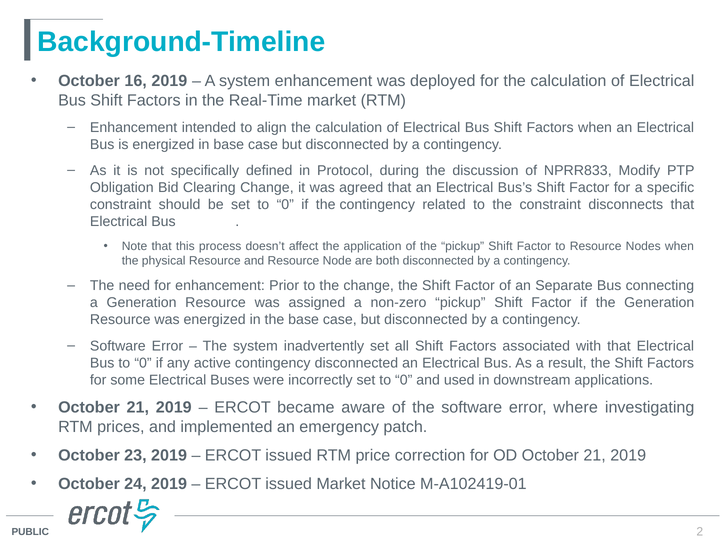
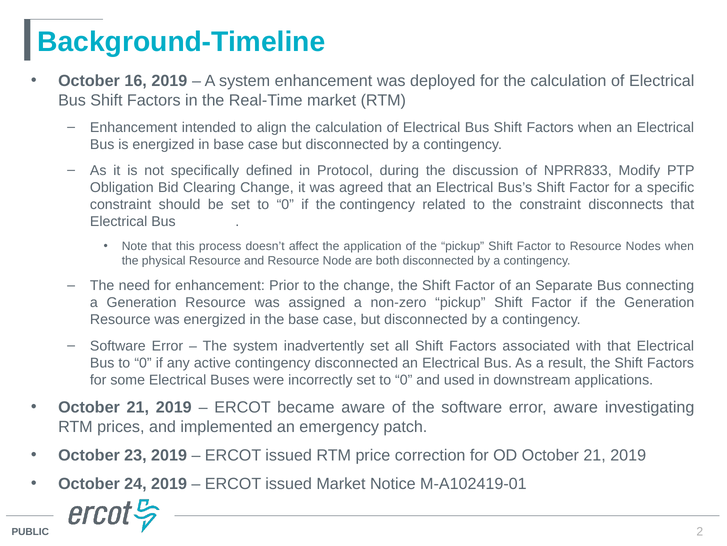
error where: where -> aware (576, 407)
